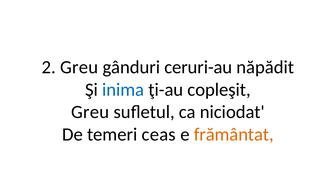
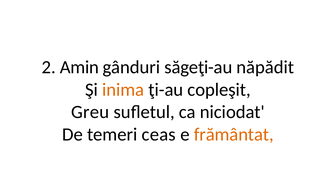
2 Greu: Greu -> Amin (79, 67)
ceruri-au: ceruri-au -> săgeţi-au (198, 67)
inima colour: blue -> orange (123, 90)
